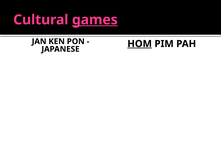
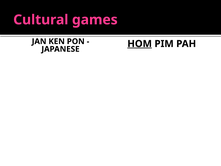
games underline: present -> none (95, 20)
